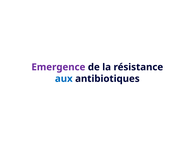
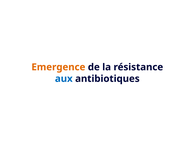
Emergence colour: purple -> orange (58, 67)
